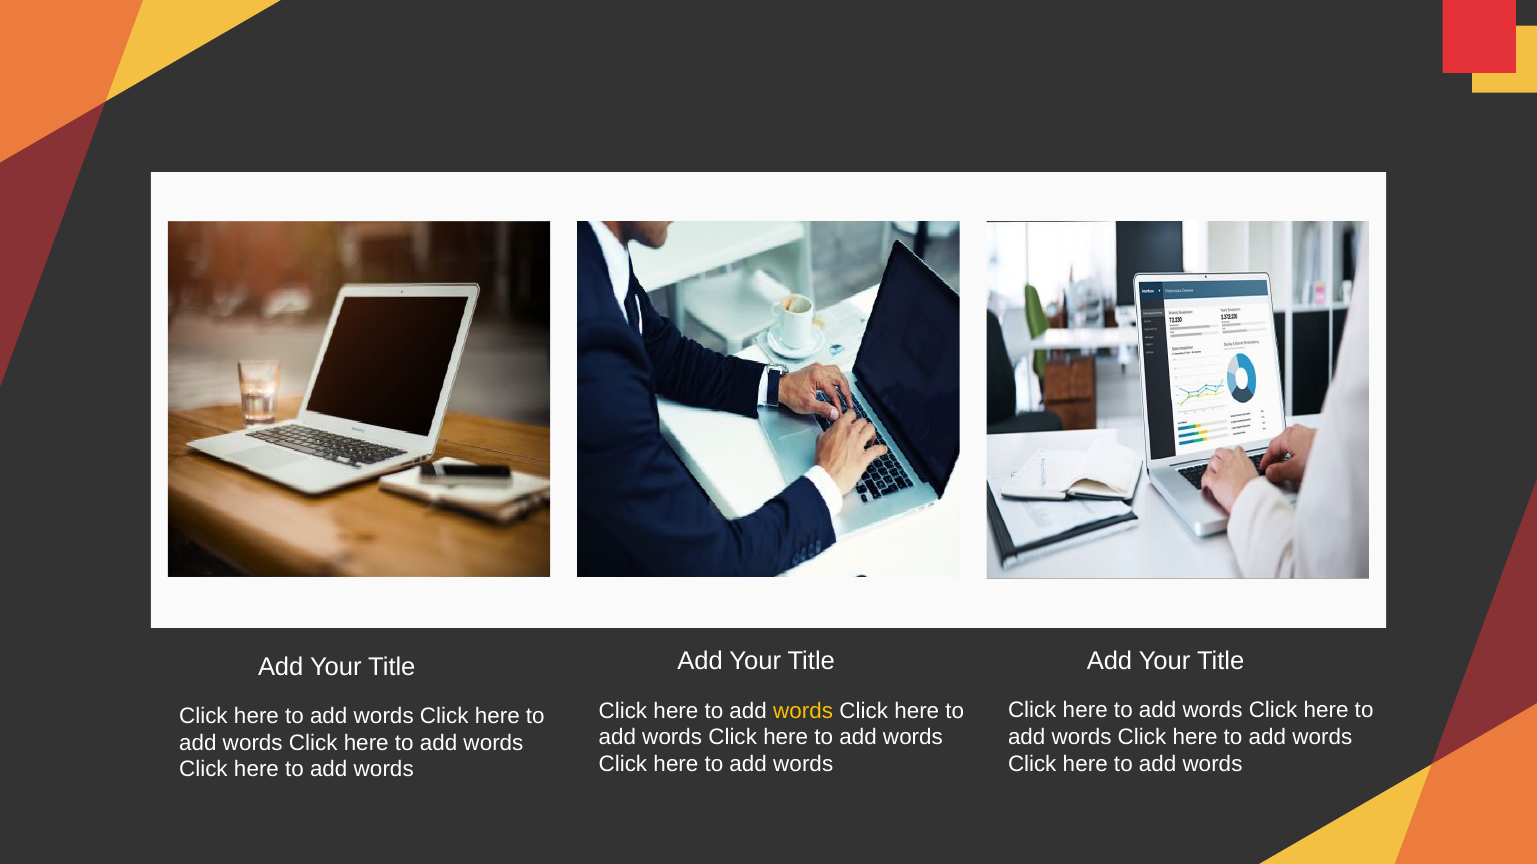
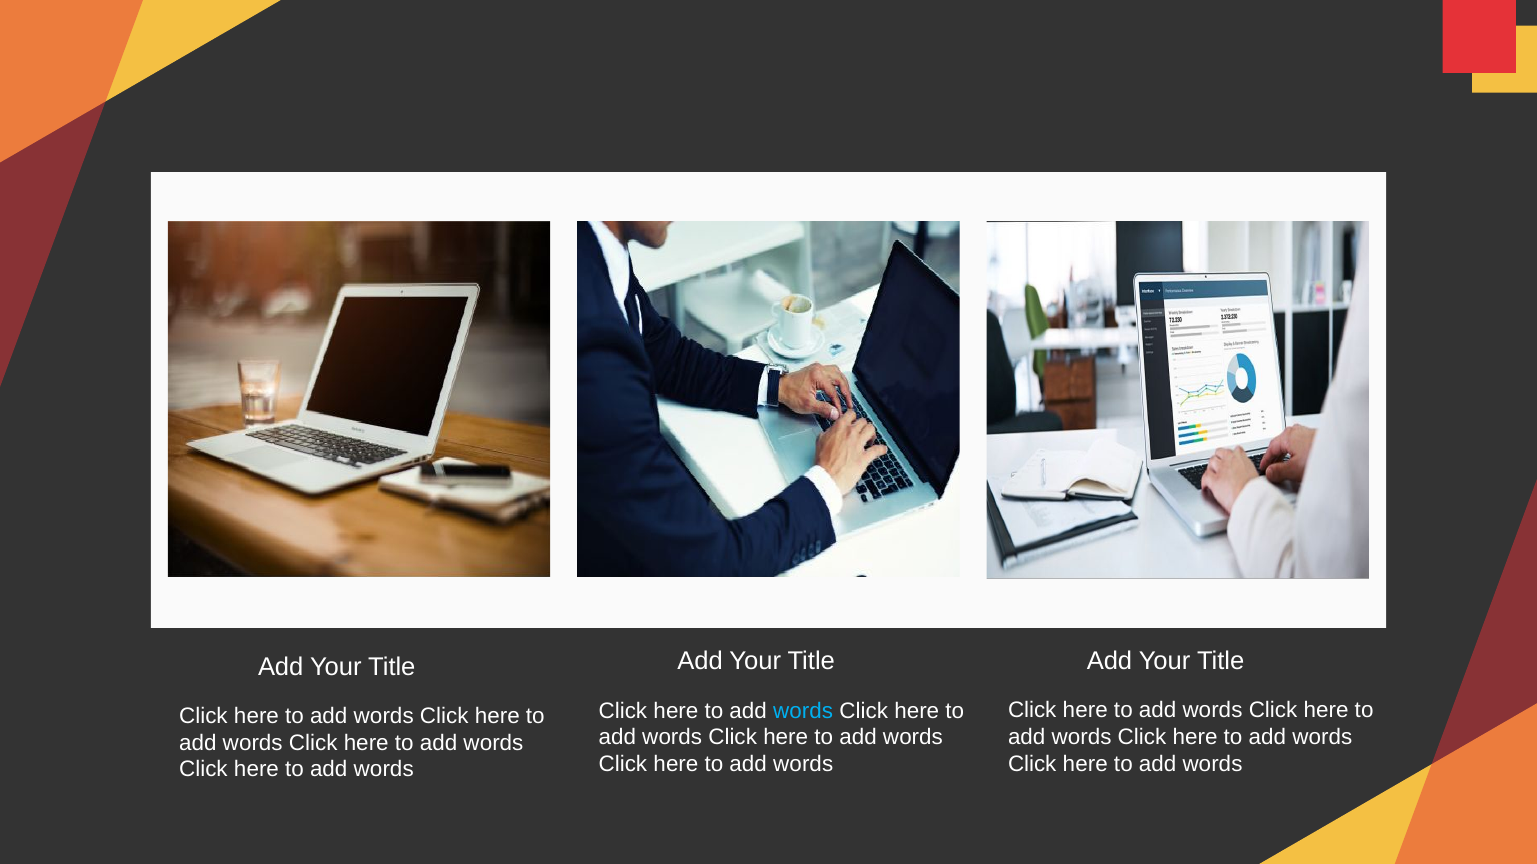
words colour: yellow -> light blue (803, 711)
